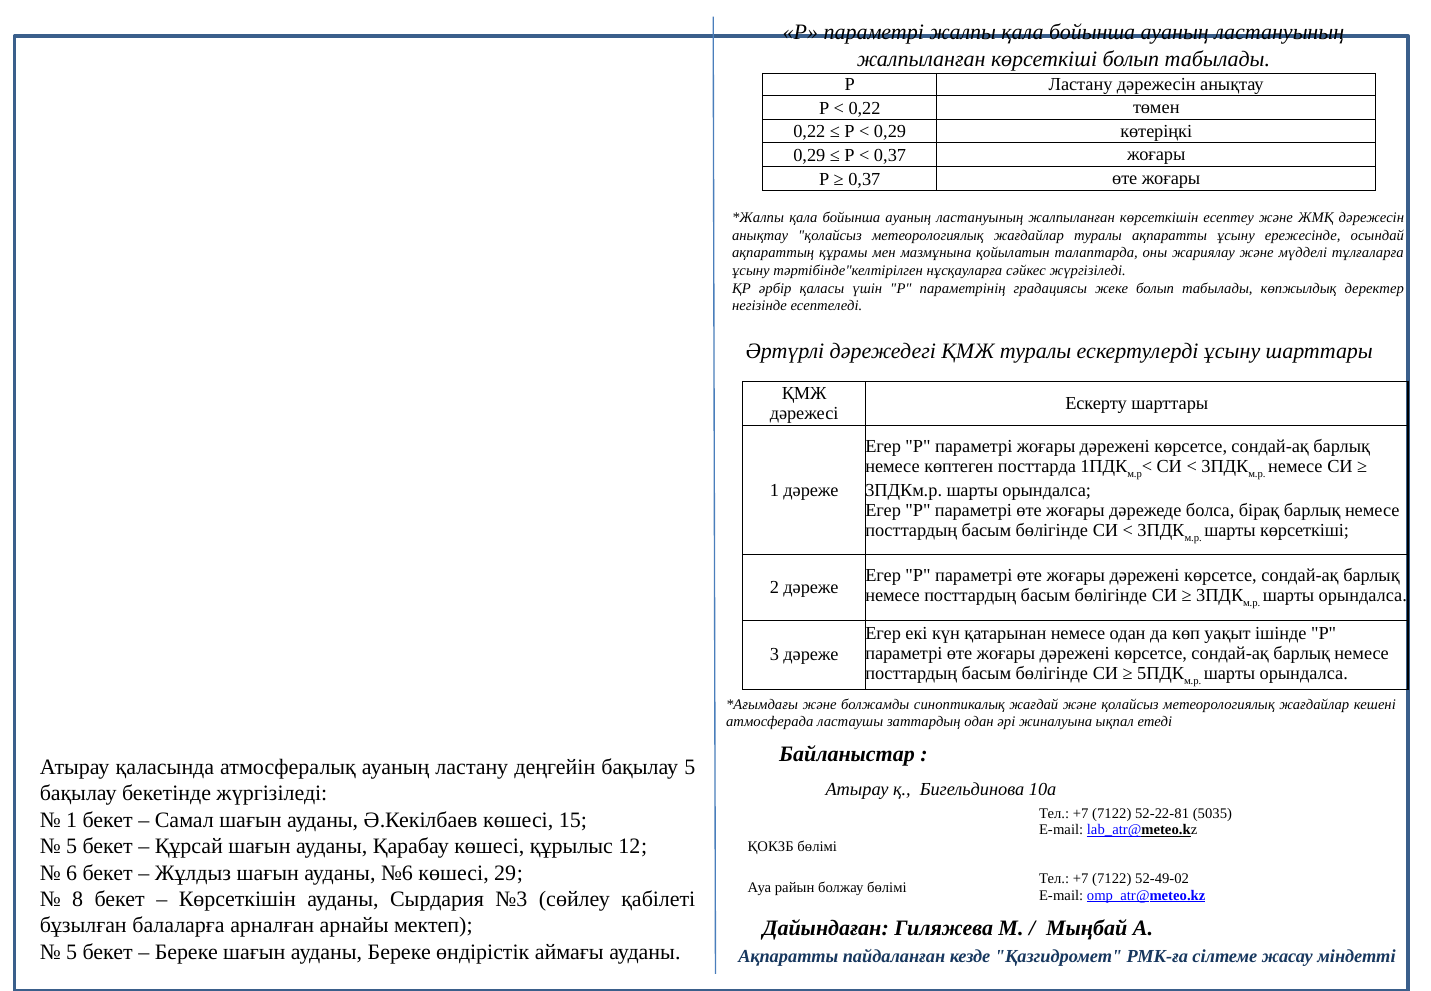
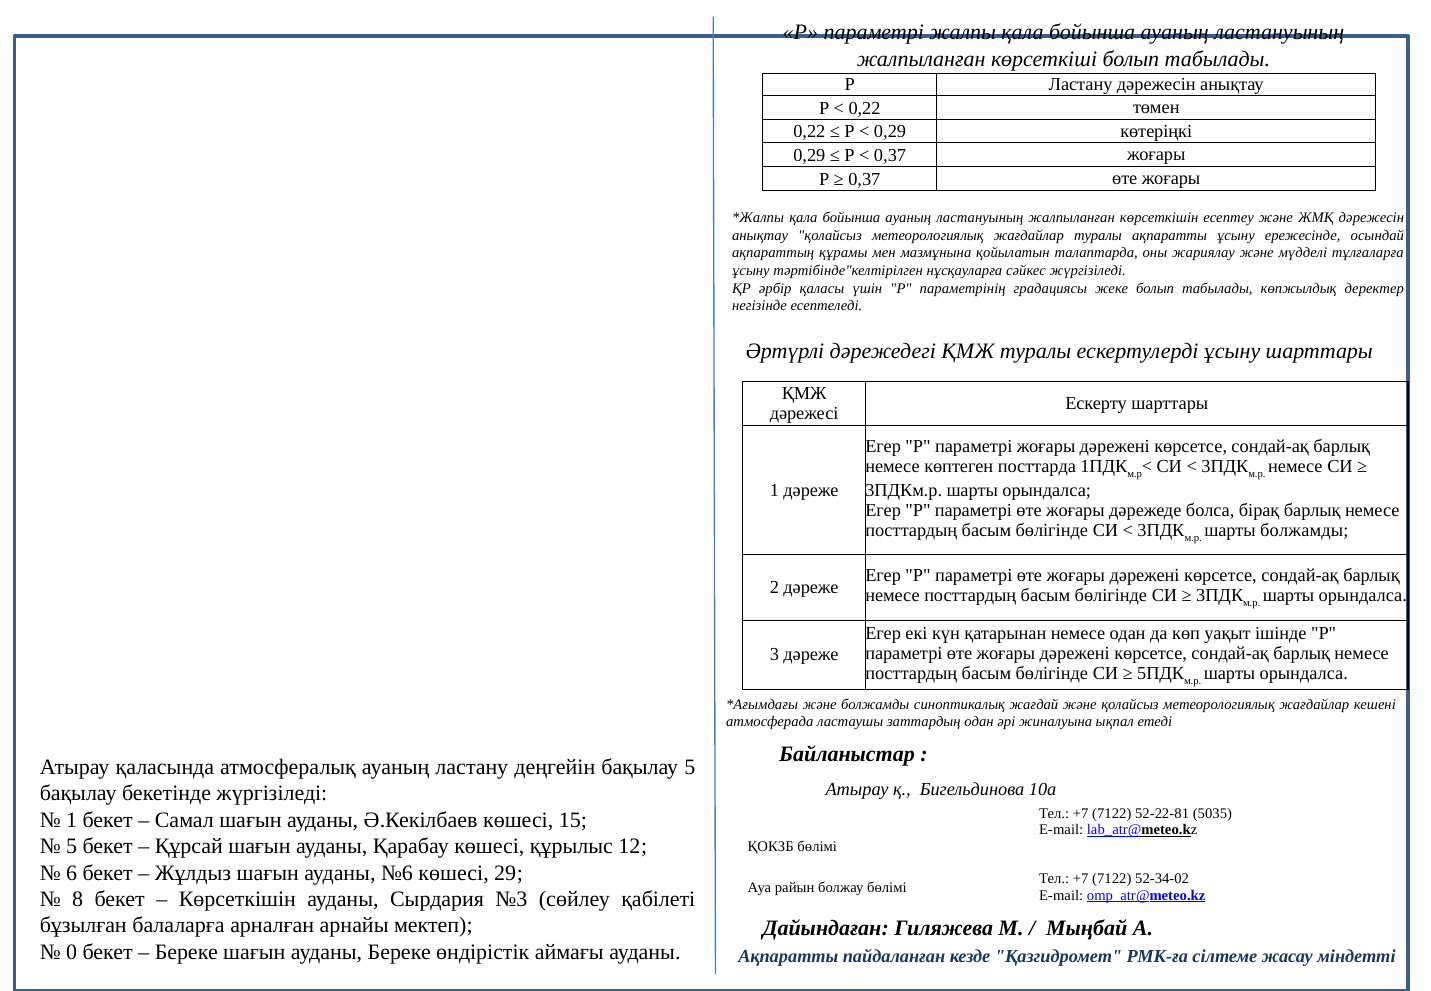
шарты көрсеткіші: көрсеткіші -> болжамды (1304, 530)
52-49-02: 52-49-02 -> 52-34-02 (1162, 879)
5: 5 -> 0 (72, 952)
